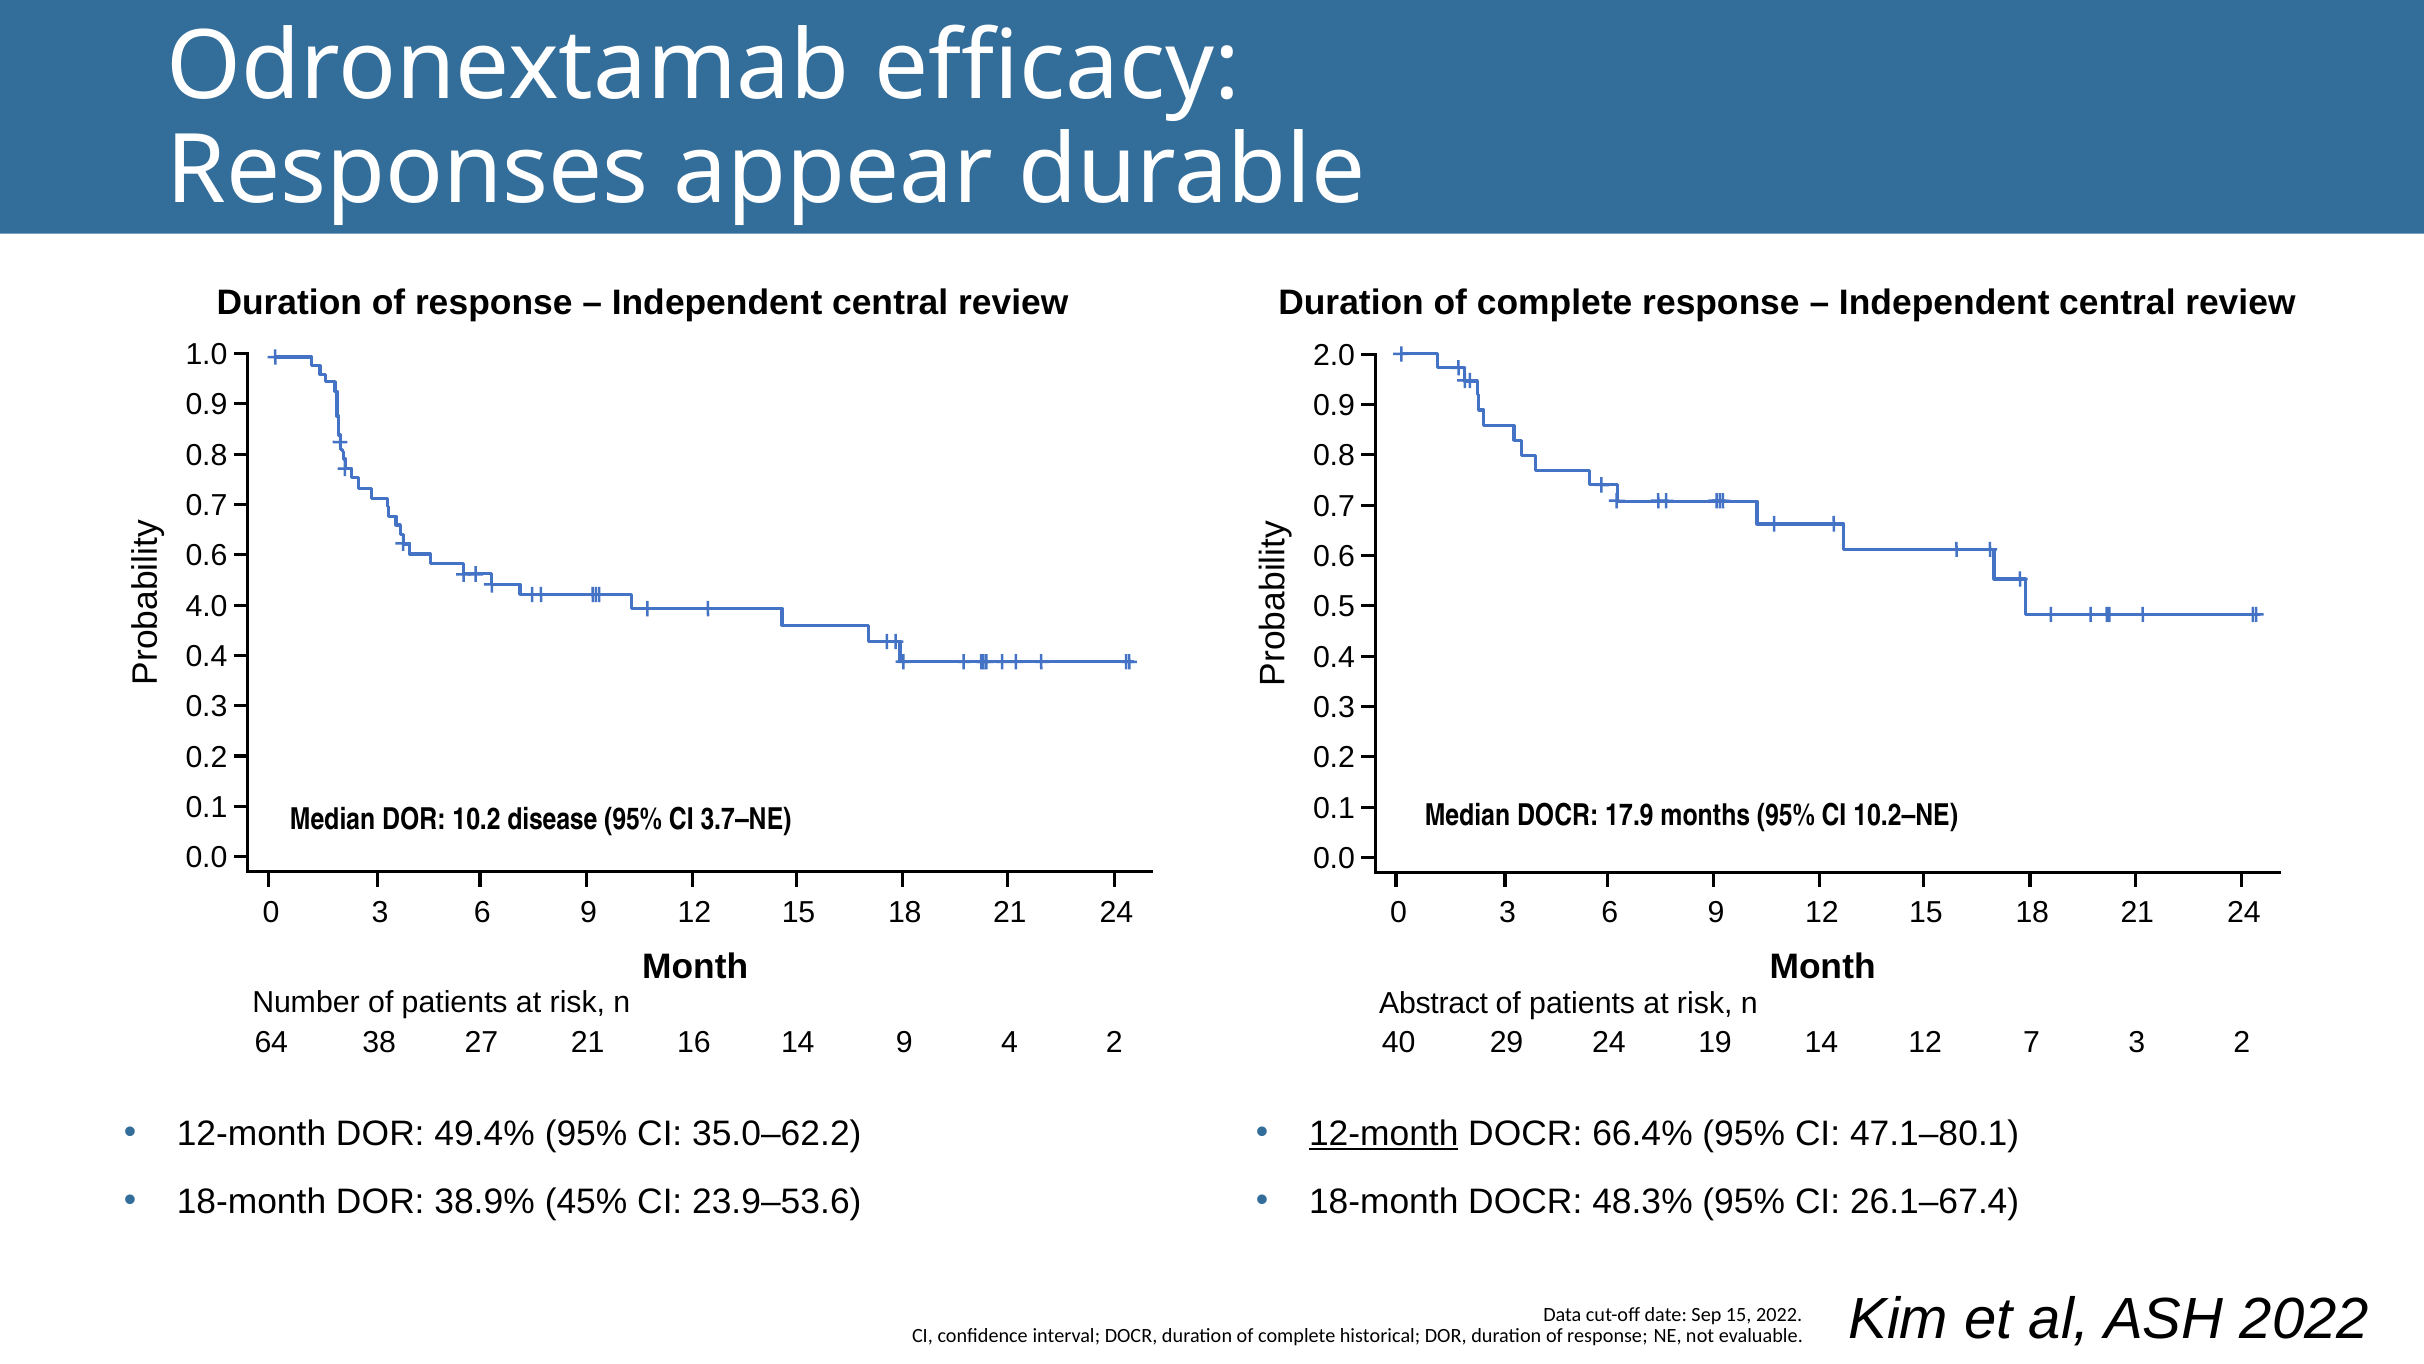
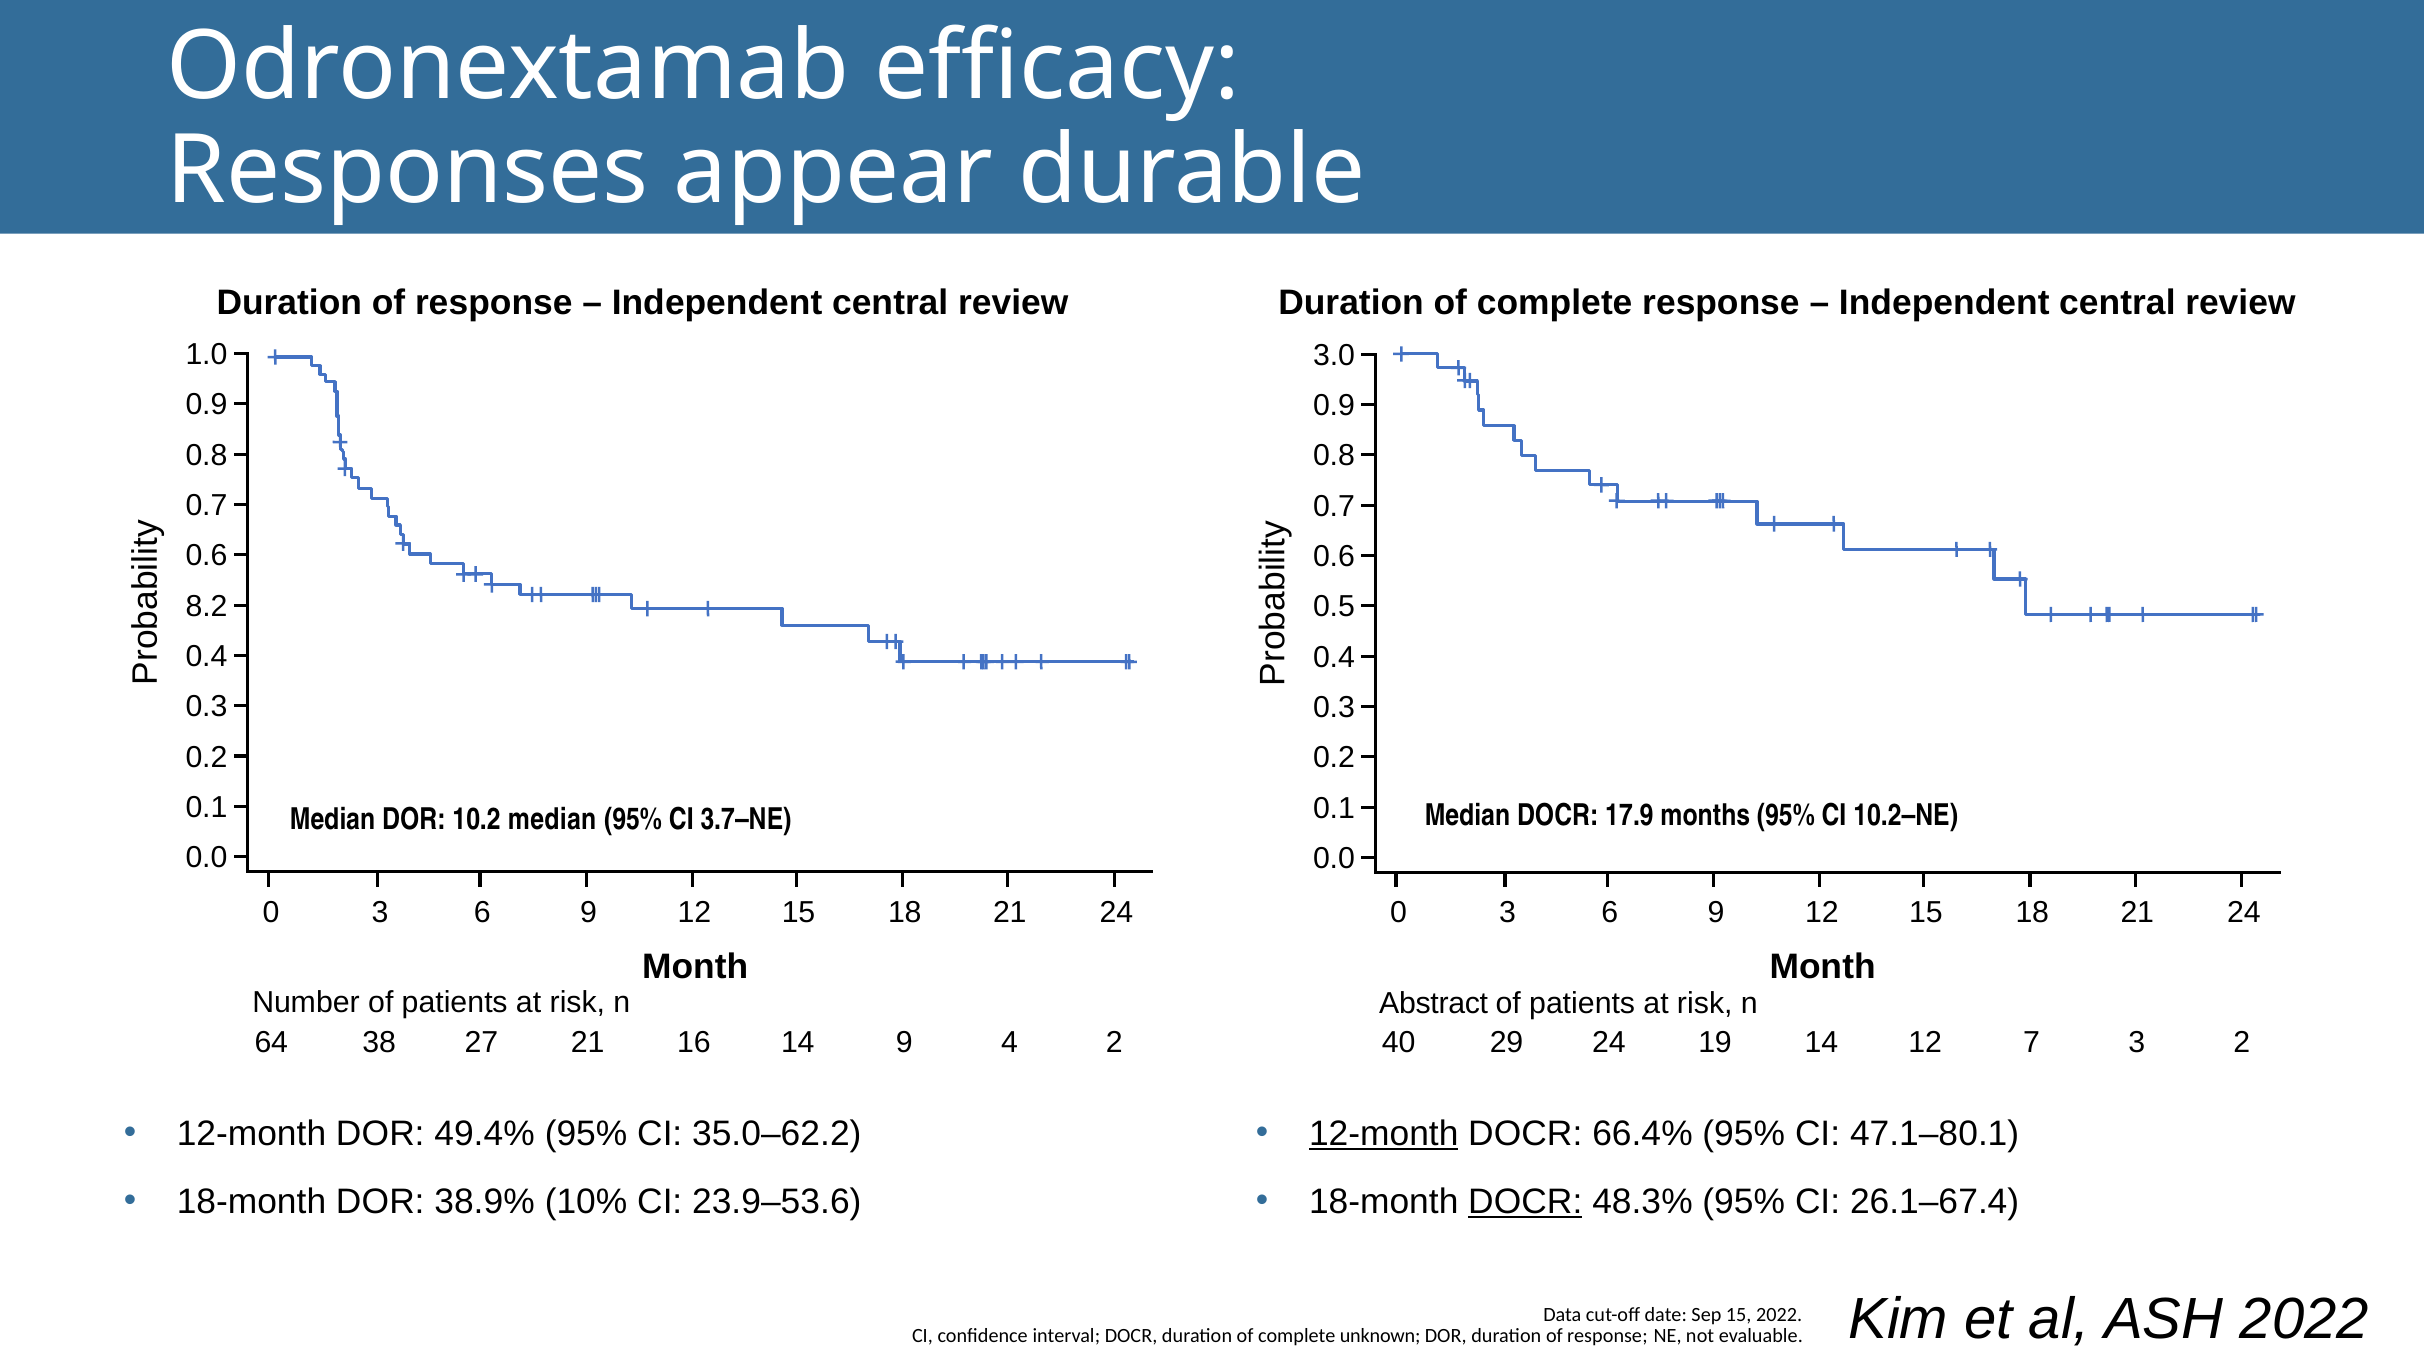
2.0: 2.0 -> 3.0 (1334, 355)
4.0: 4.0 -> 8.2 (207, 606)
10.2 disease: disease -> median (552, 819)
45%: 45% -> 10% (586, 1201)
DOCR underline: none -> present (1525, 1201)
historical: historical -> unknown (1380, 1336)
